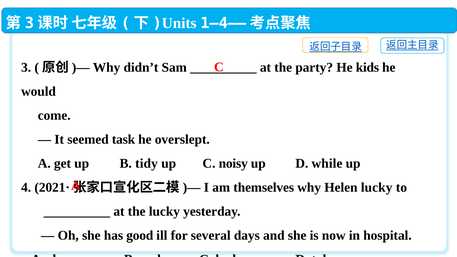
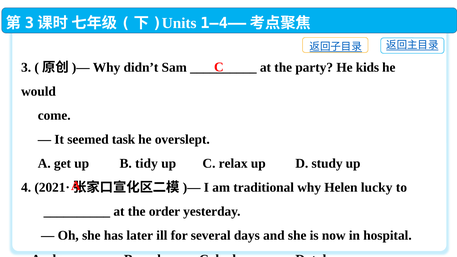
noisy: noisy -> relax (233, 164)
while: while -> study (327, 164)
themselves: themselves -> traditional (264, 188)
the lucky: lucky -> order (164, 212)
good: good -> later (140, 236)
